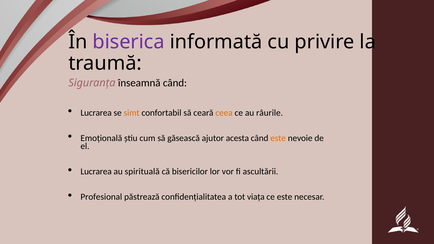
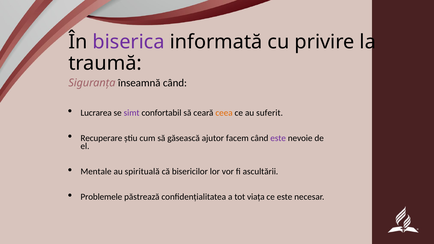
simt colour: orange -> purple (132, 113)
râurile: râurile -> suferit (270, 113)
Emoțională: Emoțională -> Recuperare (101, 138)
acesta: acesta -> facem (237, 138)
este colour: orange -> purple (278, 138)
Lucrarea: Lucrarea -> Mentale (96, 172)
Profesional: Profesional -> Problemele (101, 197)
